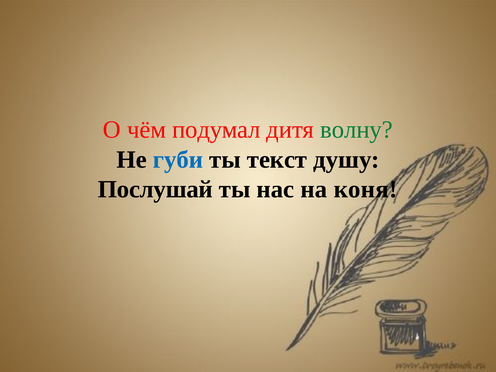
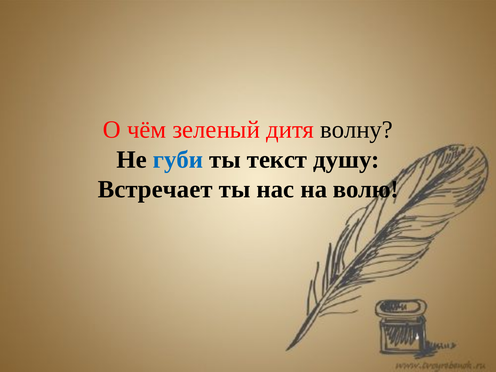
подумал: подумал -> зеленый (216, 130)
волну colour: green -> black (357, 130)
Послушай: Послушай -> Встречает (155, 189)
коня: коня -> волю (366, 189)
